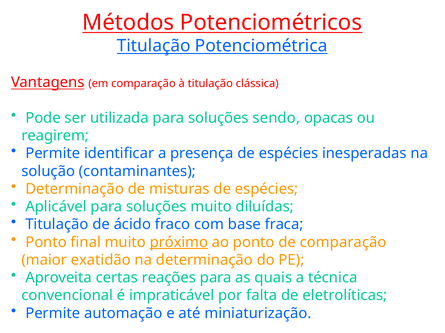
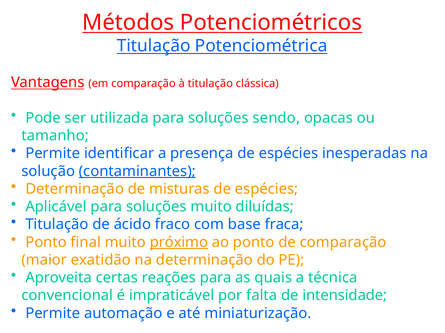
reagirem: reagirem -> tamanho (55, 136)
contaminantes underline: none -> present (137, 172)
eletrolíticas: eletrolíticas -> intensidade (345, 296)
